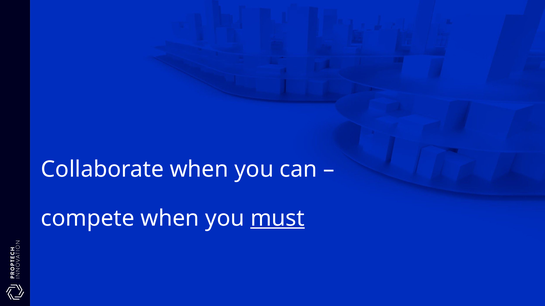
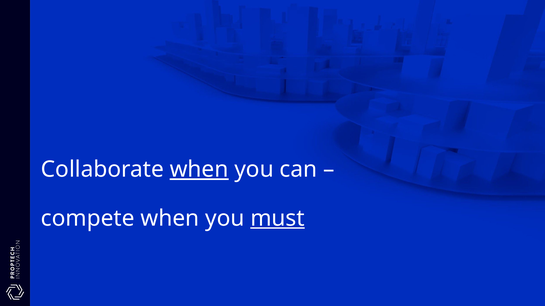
when underline: none -> present (199, 170)
